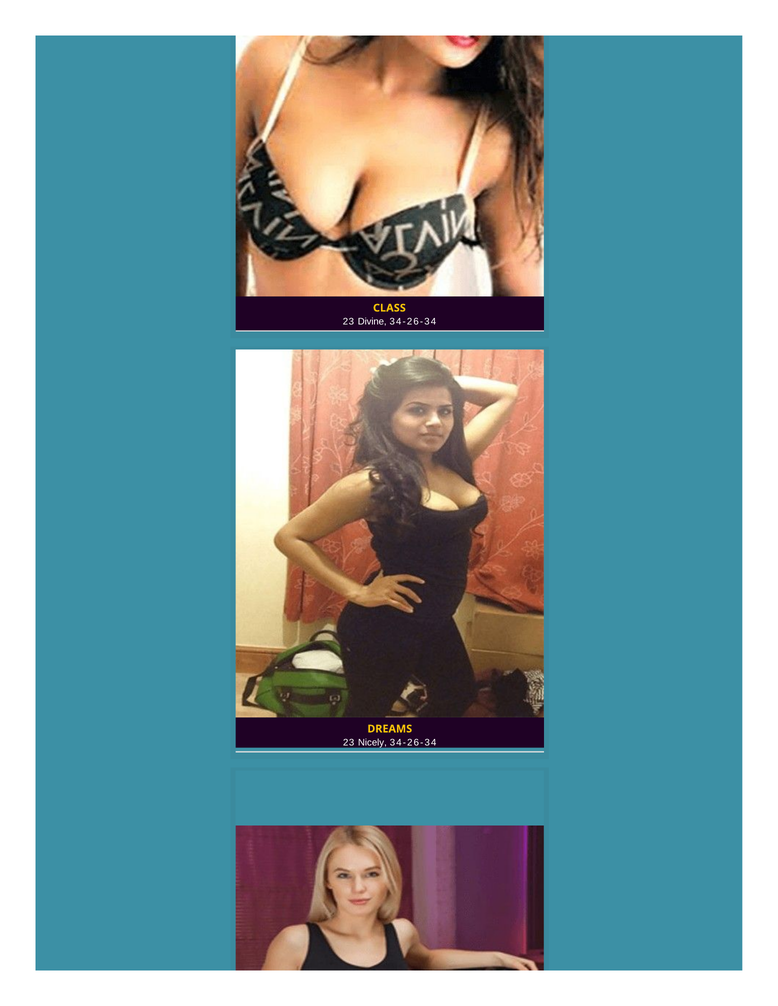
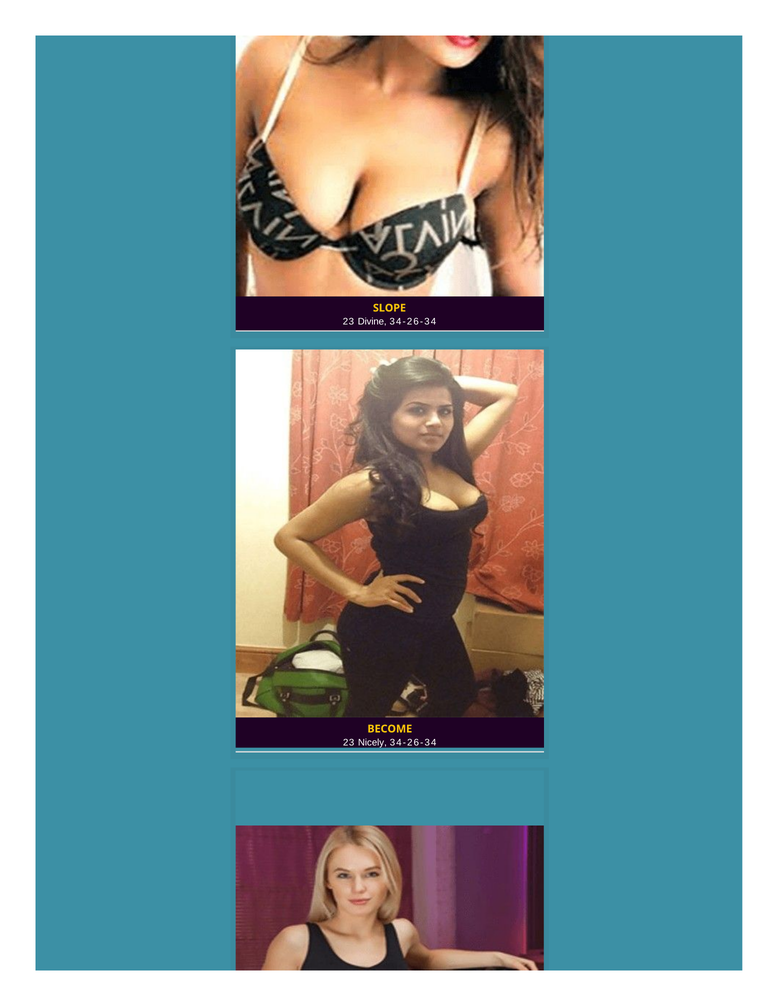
CLASS: CLASS -> SLOPE (389, 308)
DREAMS: DREAMS -> BECOME (390, 729)
